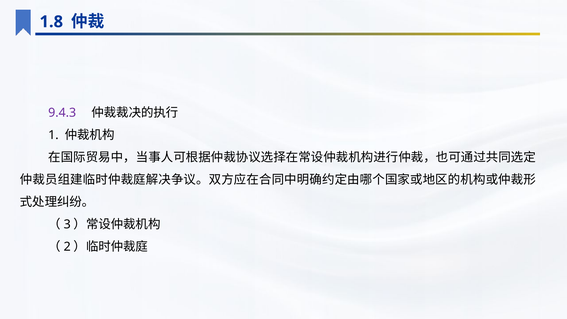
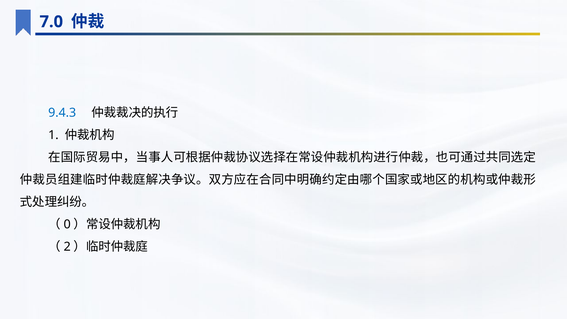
1.8: 1.8 -> 7.0 (51, 22)
9.4.3 colour: purple -> blue (62, 113)
3: 3 -> 0 (67, 224)
